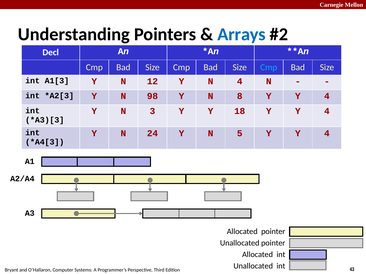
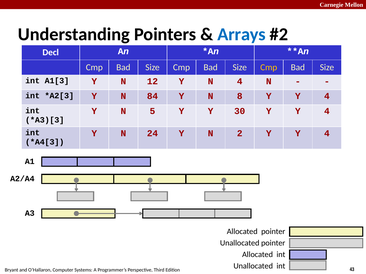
Cmp colour: light blue -> yellow (269, 68)
98: 98 -> 84 (152, 96)
3: 3 -> 5 (152, 111)
18: 18 -> 30 (240, 111)
5: 5 -> 2 (240, 133)
